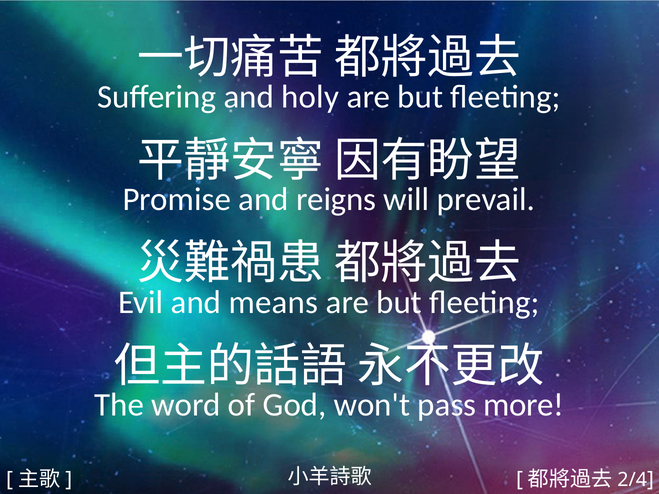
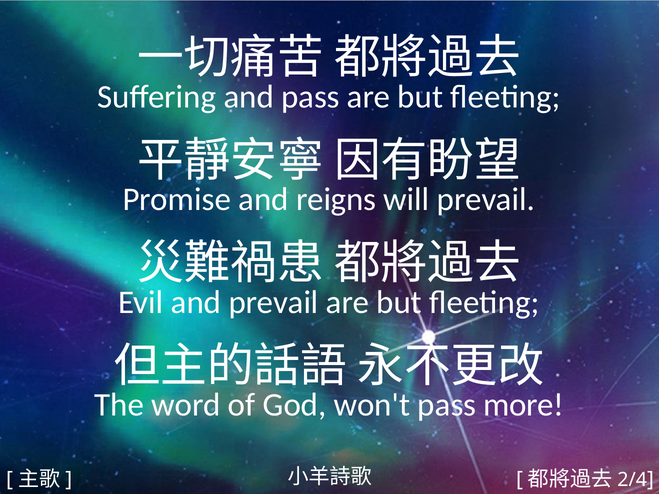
and holy: holy -> pass (310, 97)
and means: means -> prevail (273, 302)
